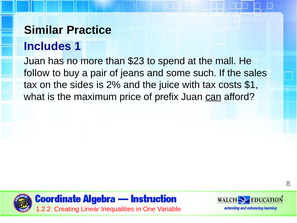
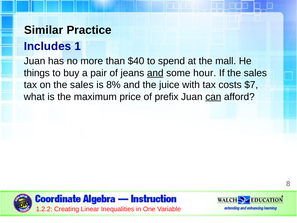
$23: $23 -> $40 (136, 61)
follow: follow -> things (37, 73)
and underline: none -> present (155, 73)
such: such -> hour (205, 73)
on the sides: sides -> sales (82, 85)
2%: 2% -> 8% (113, 85)
$1: $1 -> $7 (251, 85)
